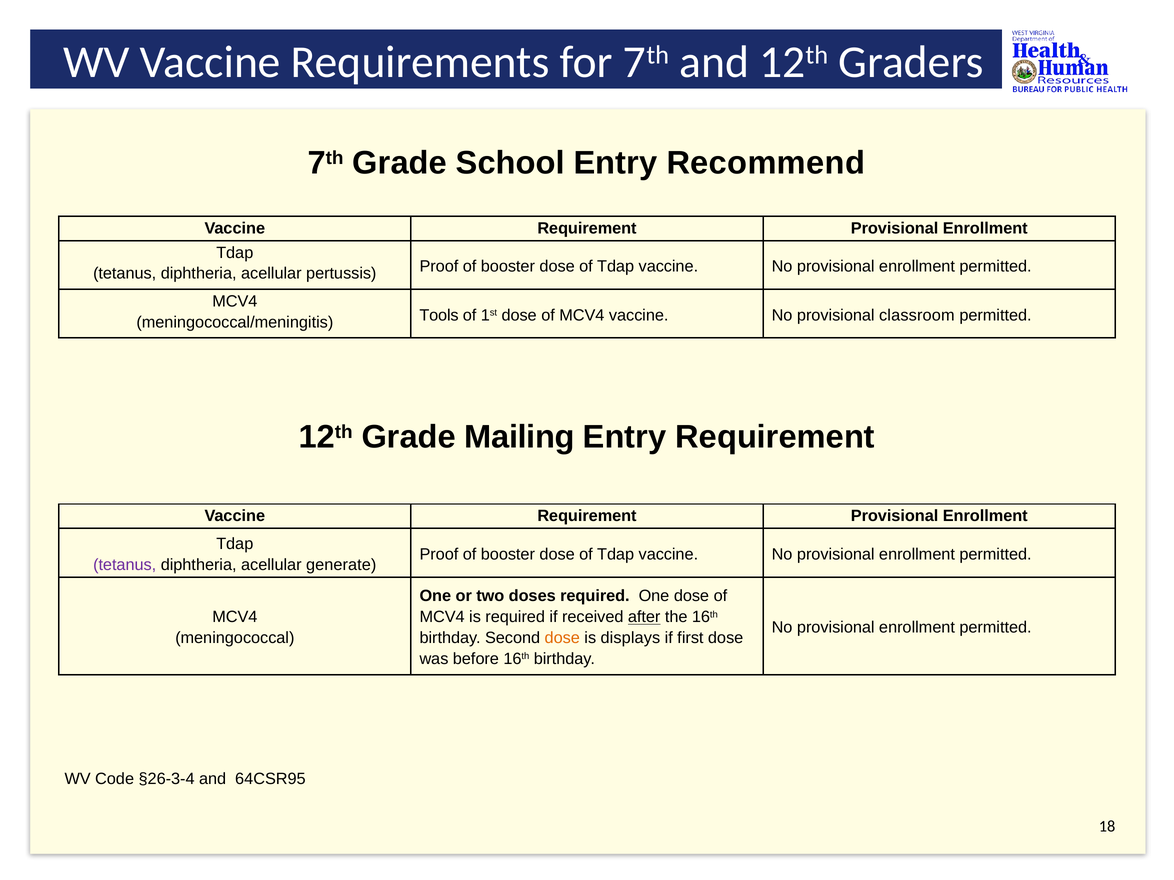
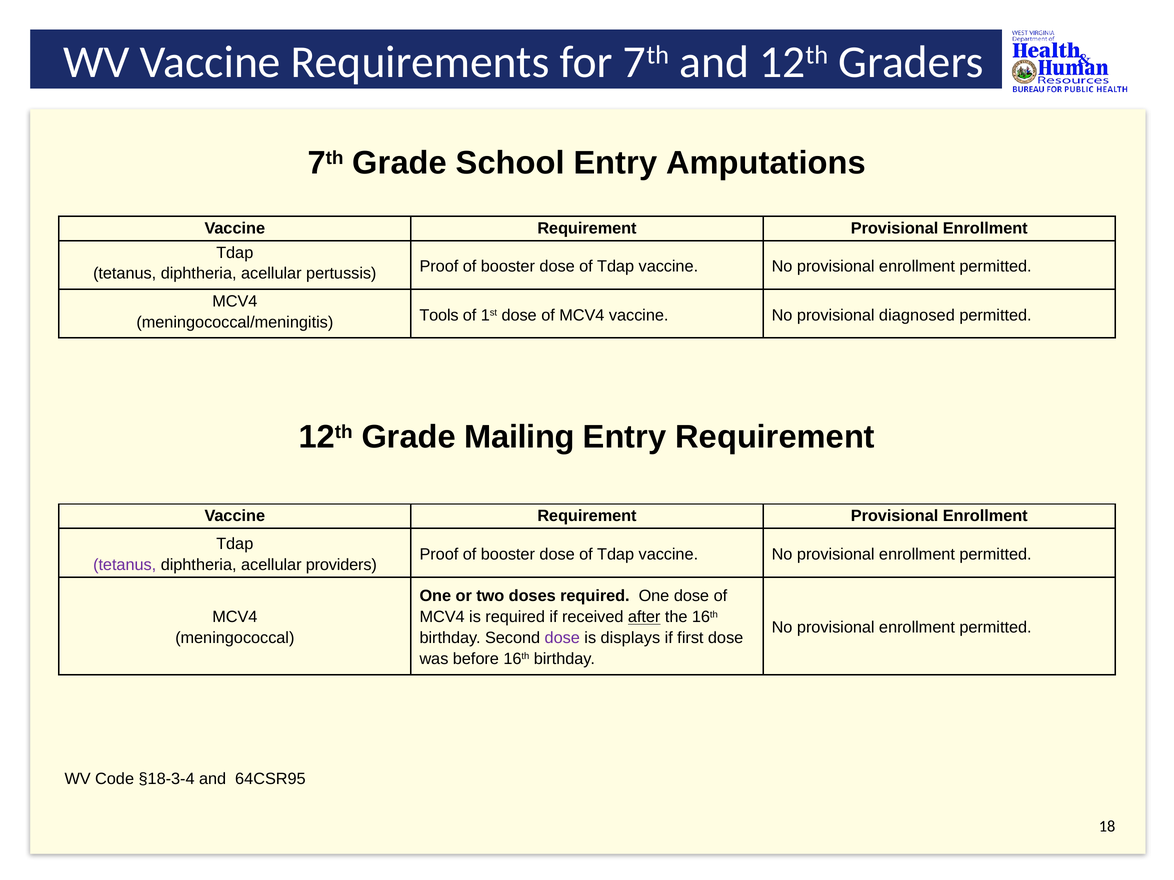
Recommend: Recommend -> Amputations (766, 163)
classroom: classroom -> diagnosed (917, 315)
generate: generate -> providers (341, 565)
dose colour: orange -> purple (562, 638)
§26-3-4: §26-3-4 -> §18-3-4 (167, 779)
